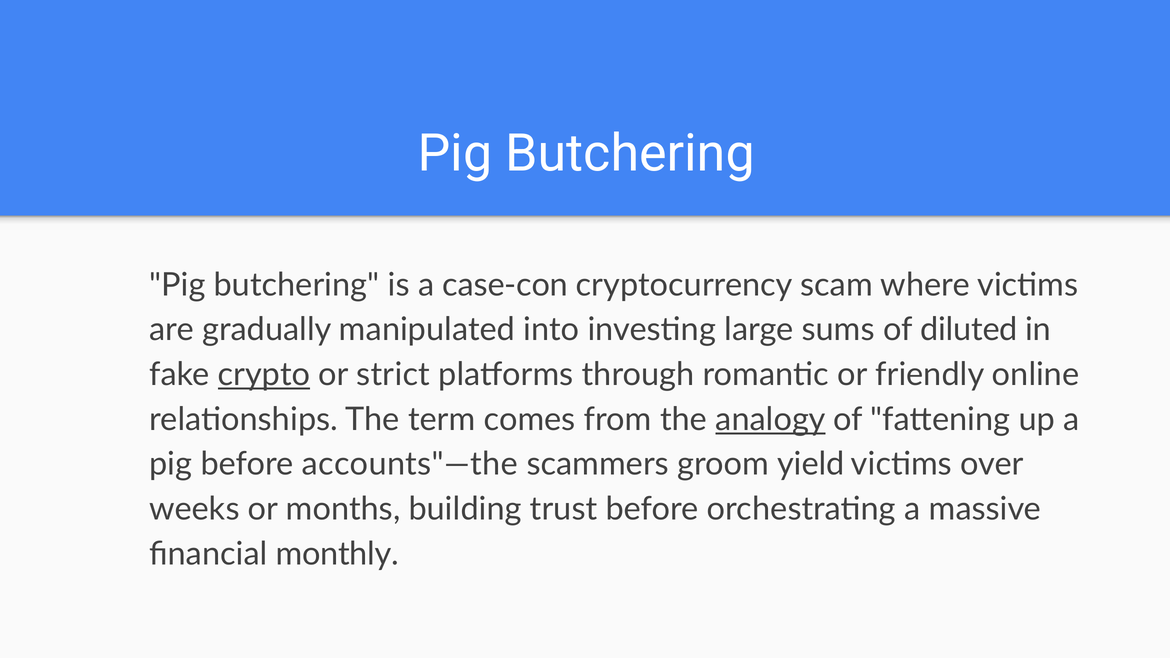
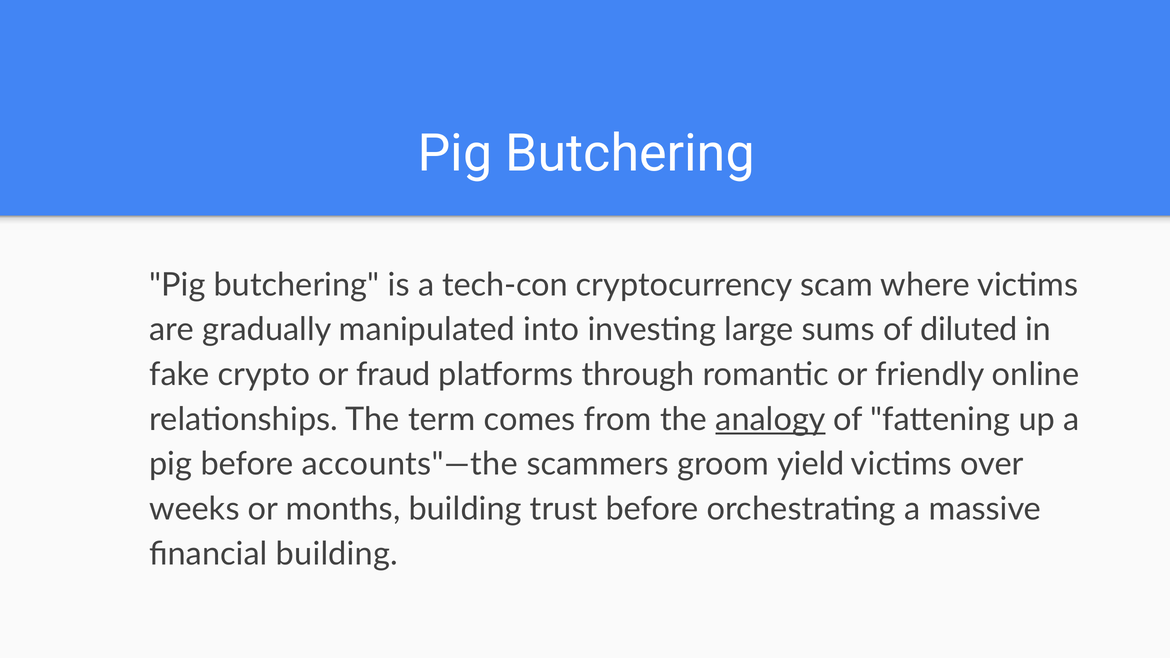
case-con: case-con -> tech-con (505, 285)
crypto underline: present -> none (264, 375)
strict: strict -> fraud (393, 375)
financial monthly: monthly -> building (337, 554)
